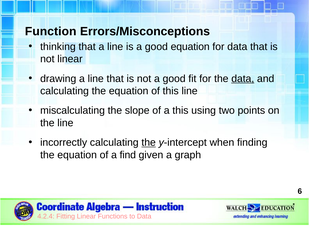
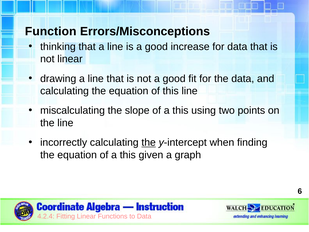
good equation: equation -> increase (190, 47)
data underline: present -> none (243, 79)
equation of a find: find -> this (128, 155)
